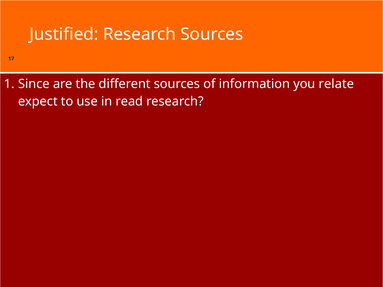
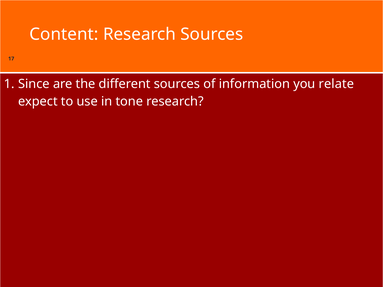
Justified: Justified -> Content (64, 34)
read: read -> tone (129, 102)
